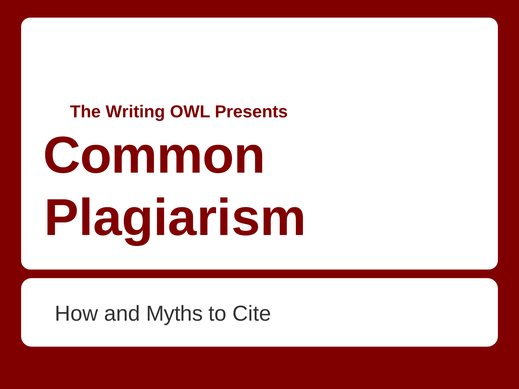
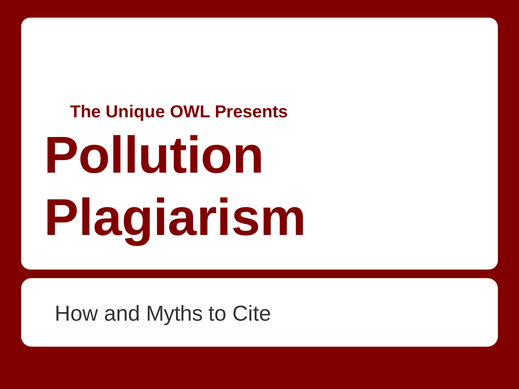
Writing: Writing -> Unique (135, 112)
Common: Common -> Pollution (154, 156)
